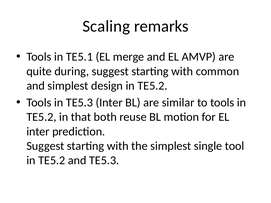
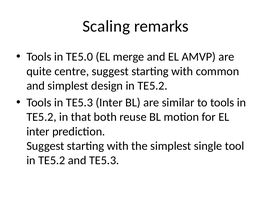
TE5.1: TE5.1 -> TE5.0 (79, 57)
during: during -> centre (72, 71)
